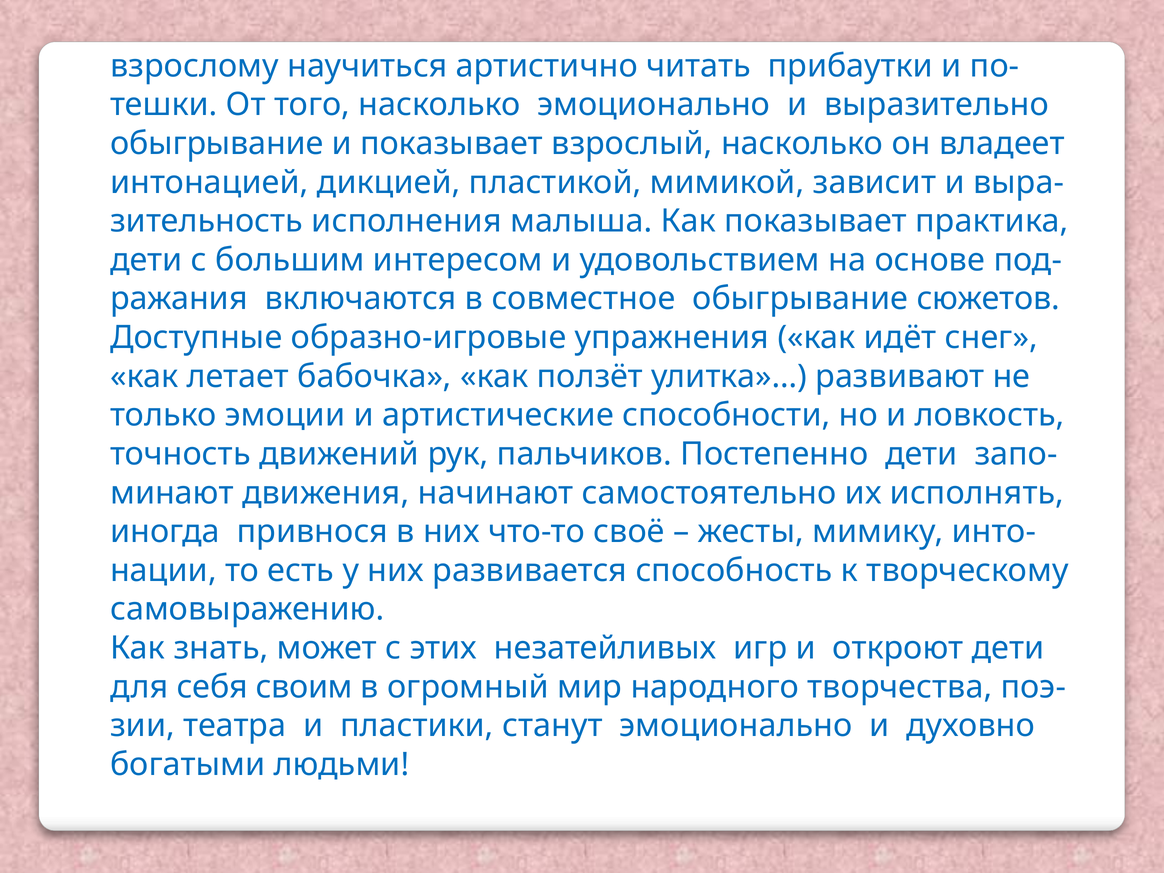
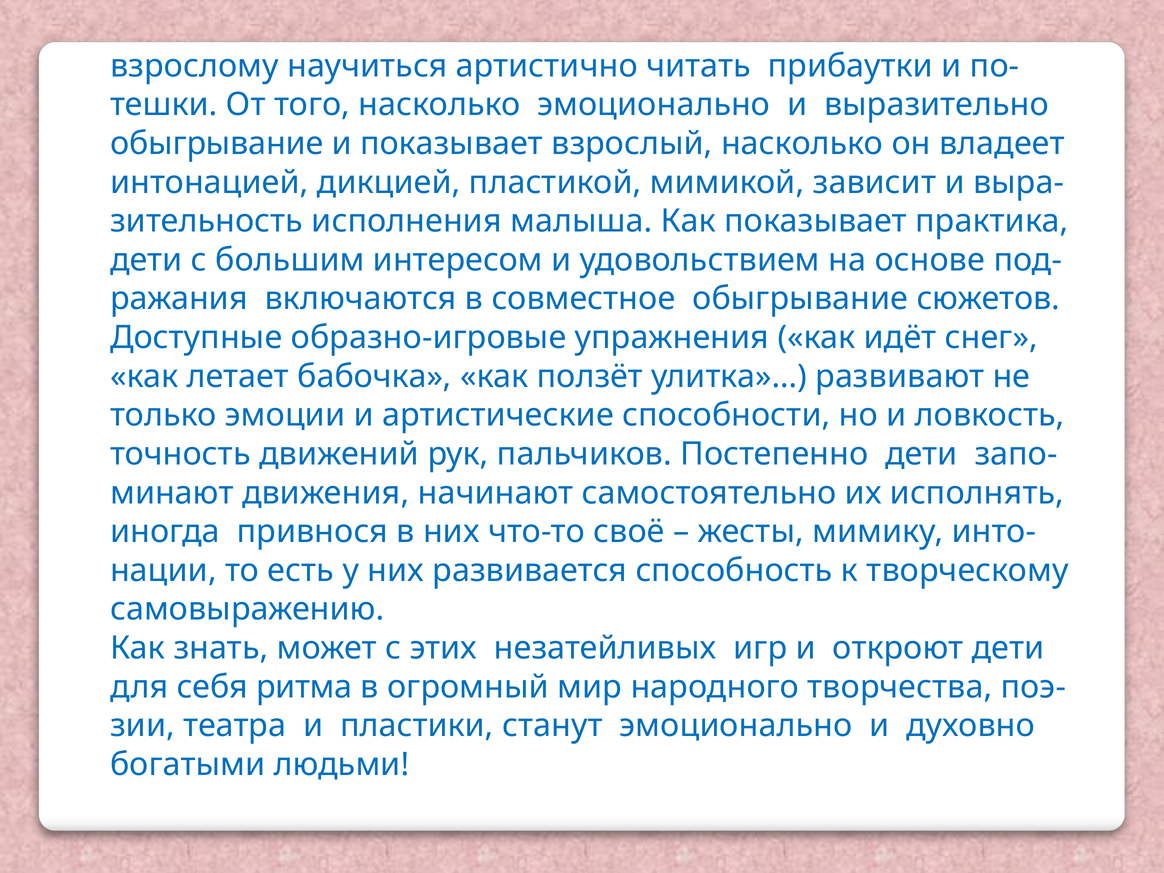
своим: своим -> ритма (304, 687)
